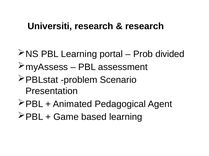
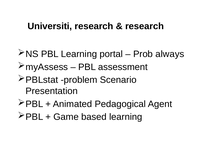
divided: divided -> always (170, 54)
